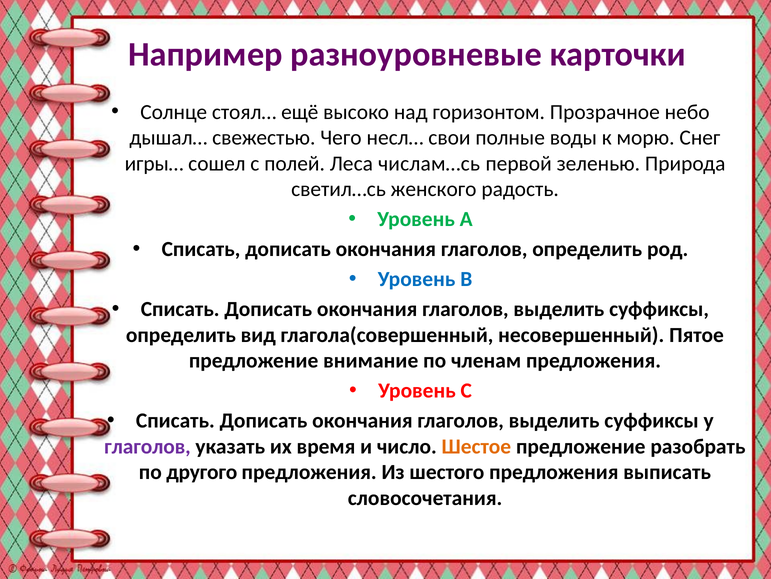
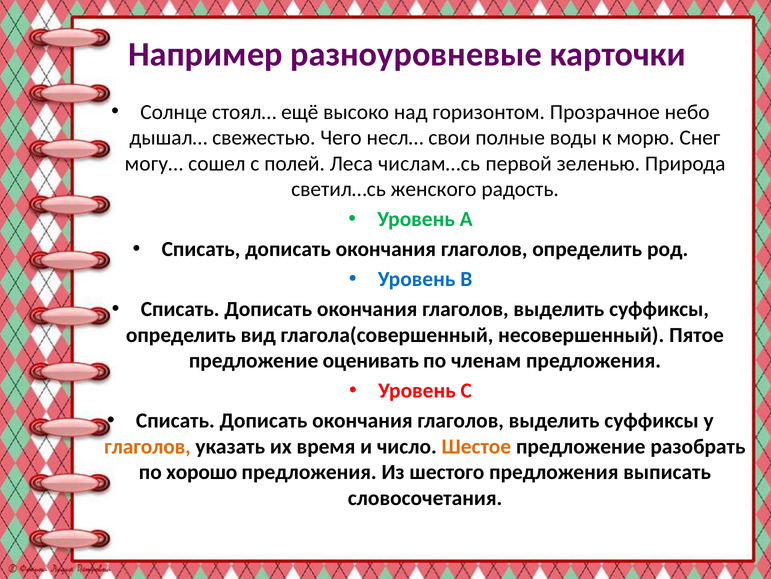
игры…: игры… -> могу… (154, 163)
внимание: внимание -> оценивать (371, 360)
глаголов colour: purple -> orange (147, 446)
другого: другого -> хорошо (202, 472)
